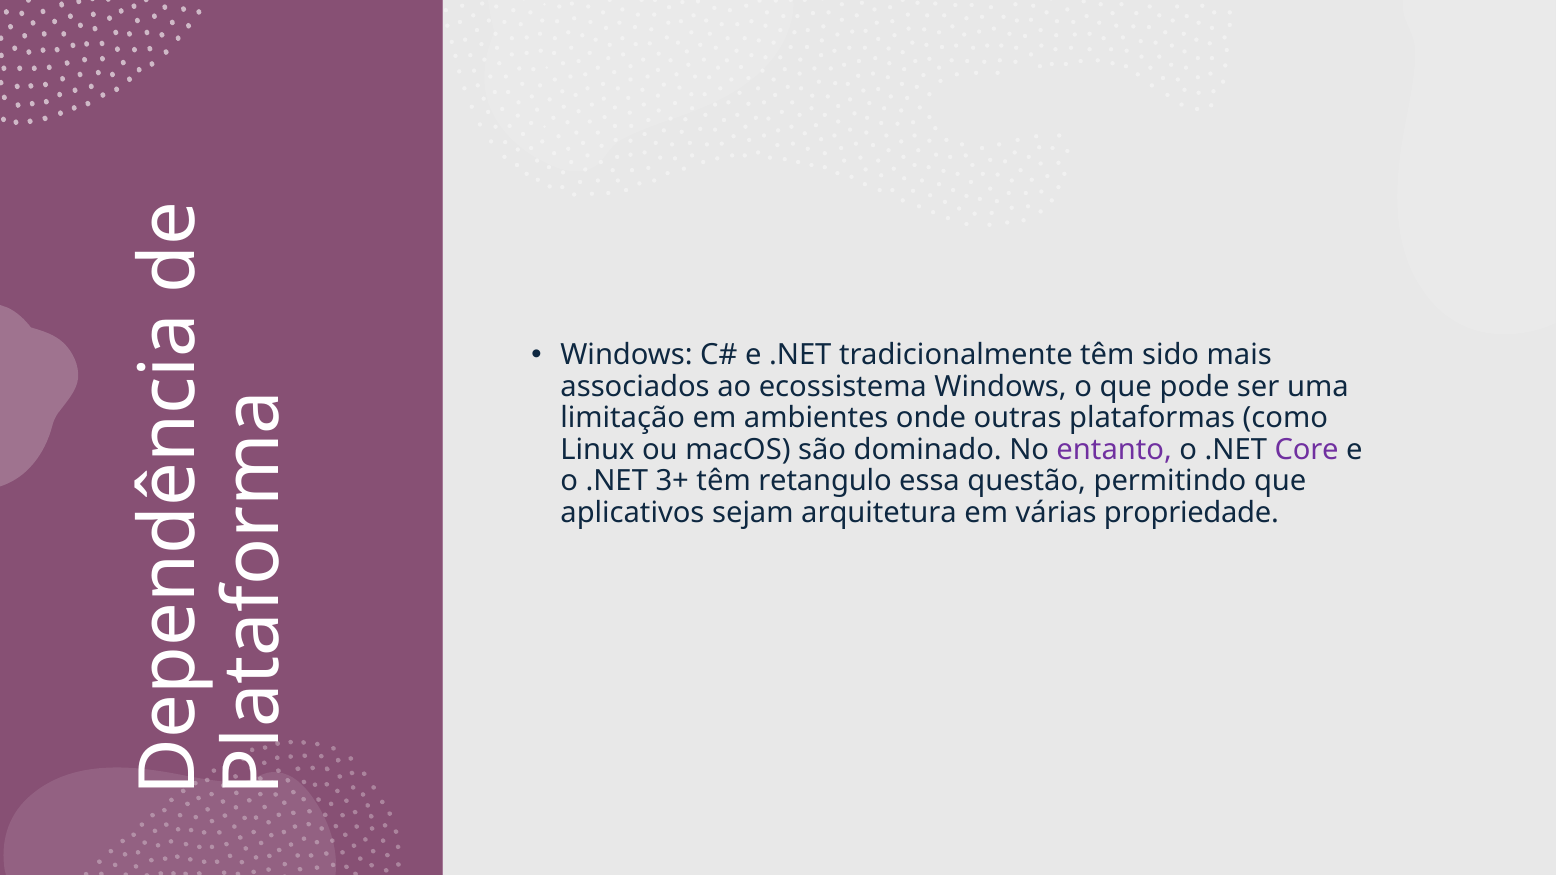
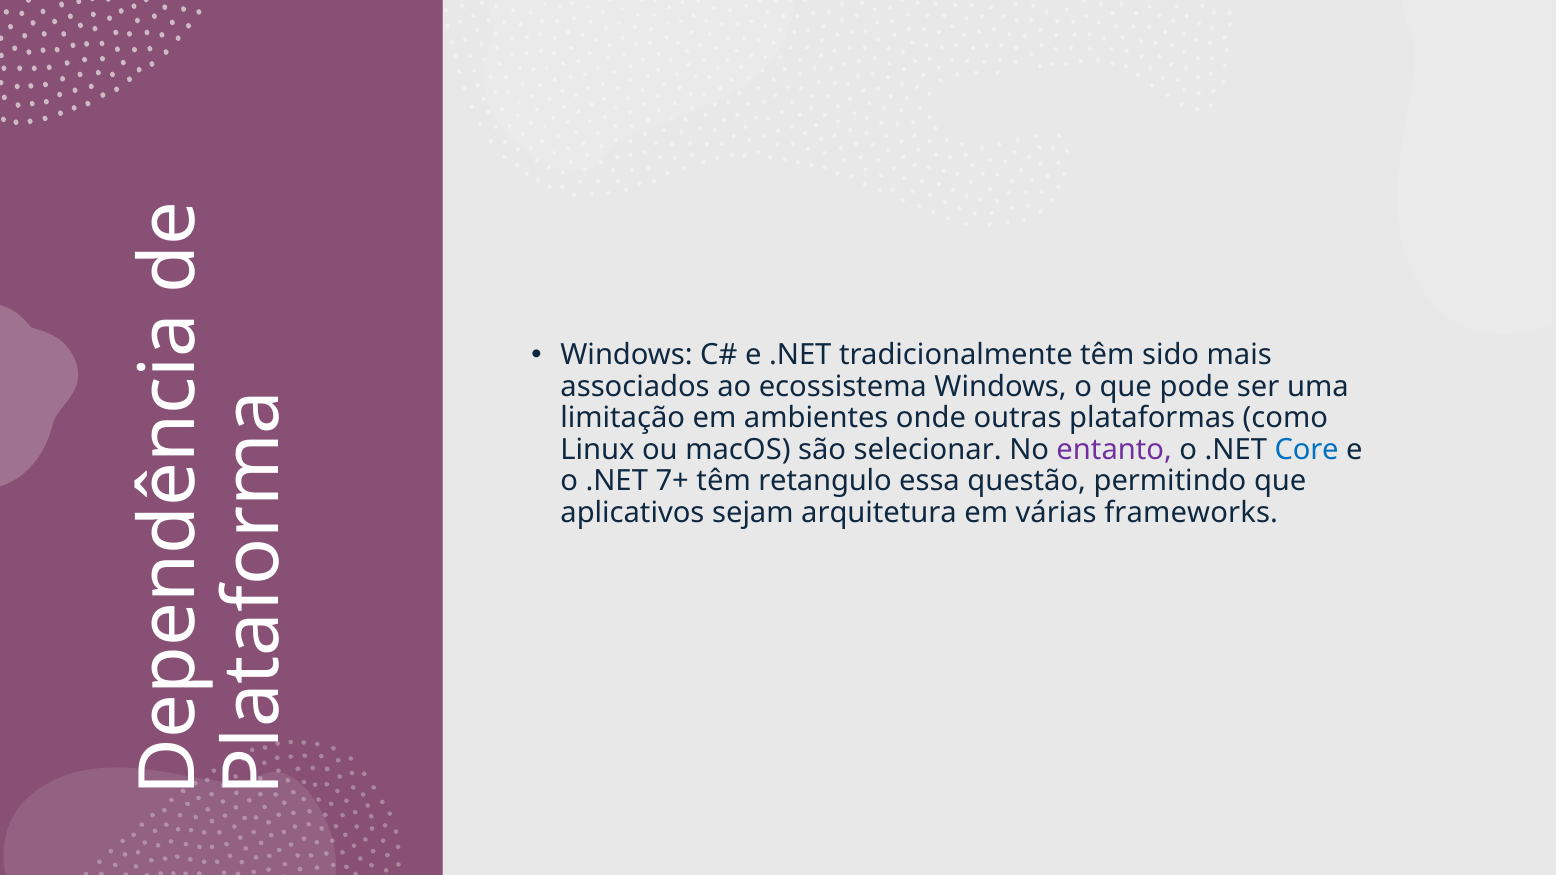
dominado: dominado -> selecionar (928, 450)
Core colour: purple -> blue (1307, 450)
3+: 3+ -> 7+ (672, 481)
propriedade: propriedade -> frameworks (1191, 513)
